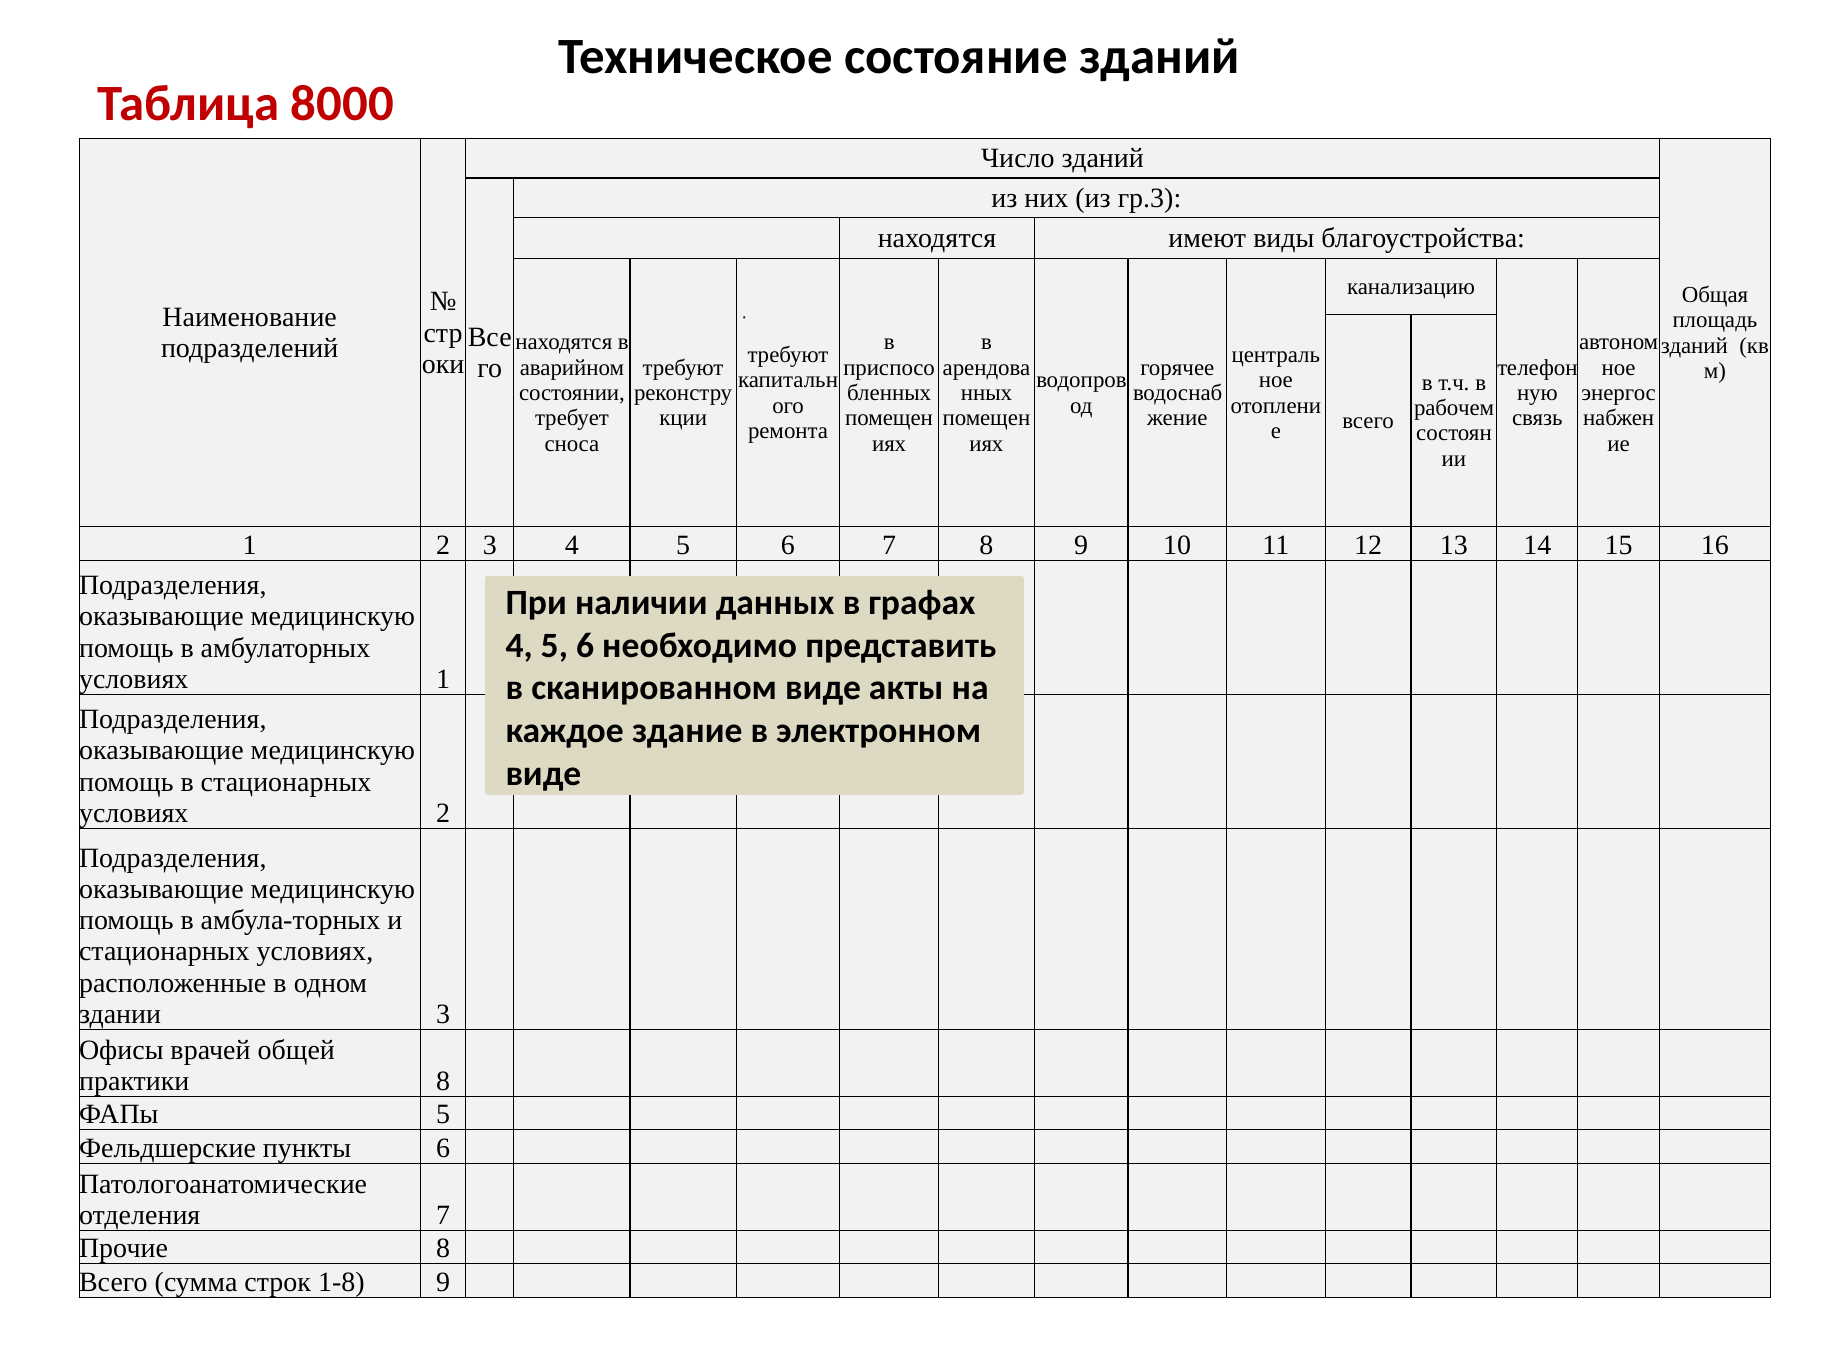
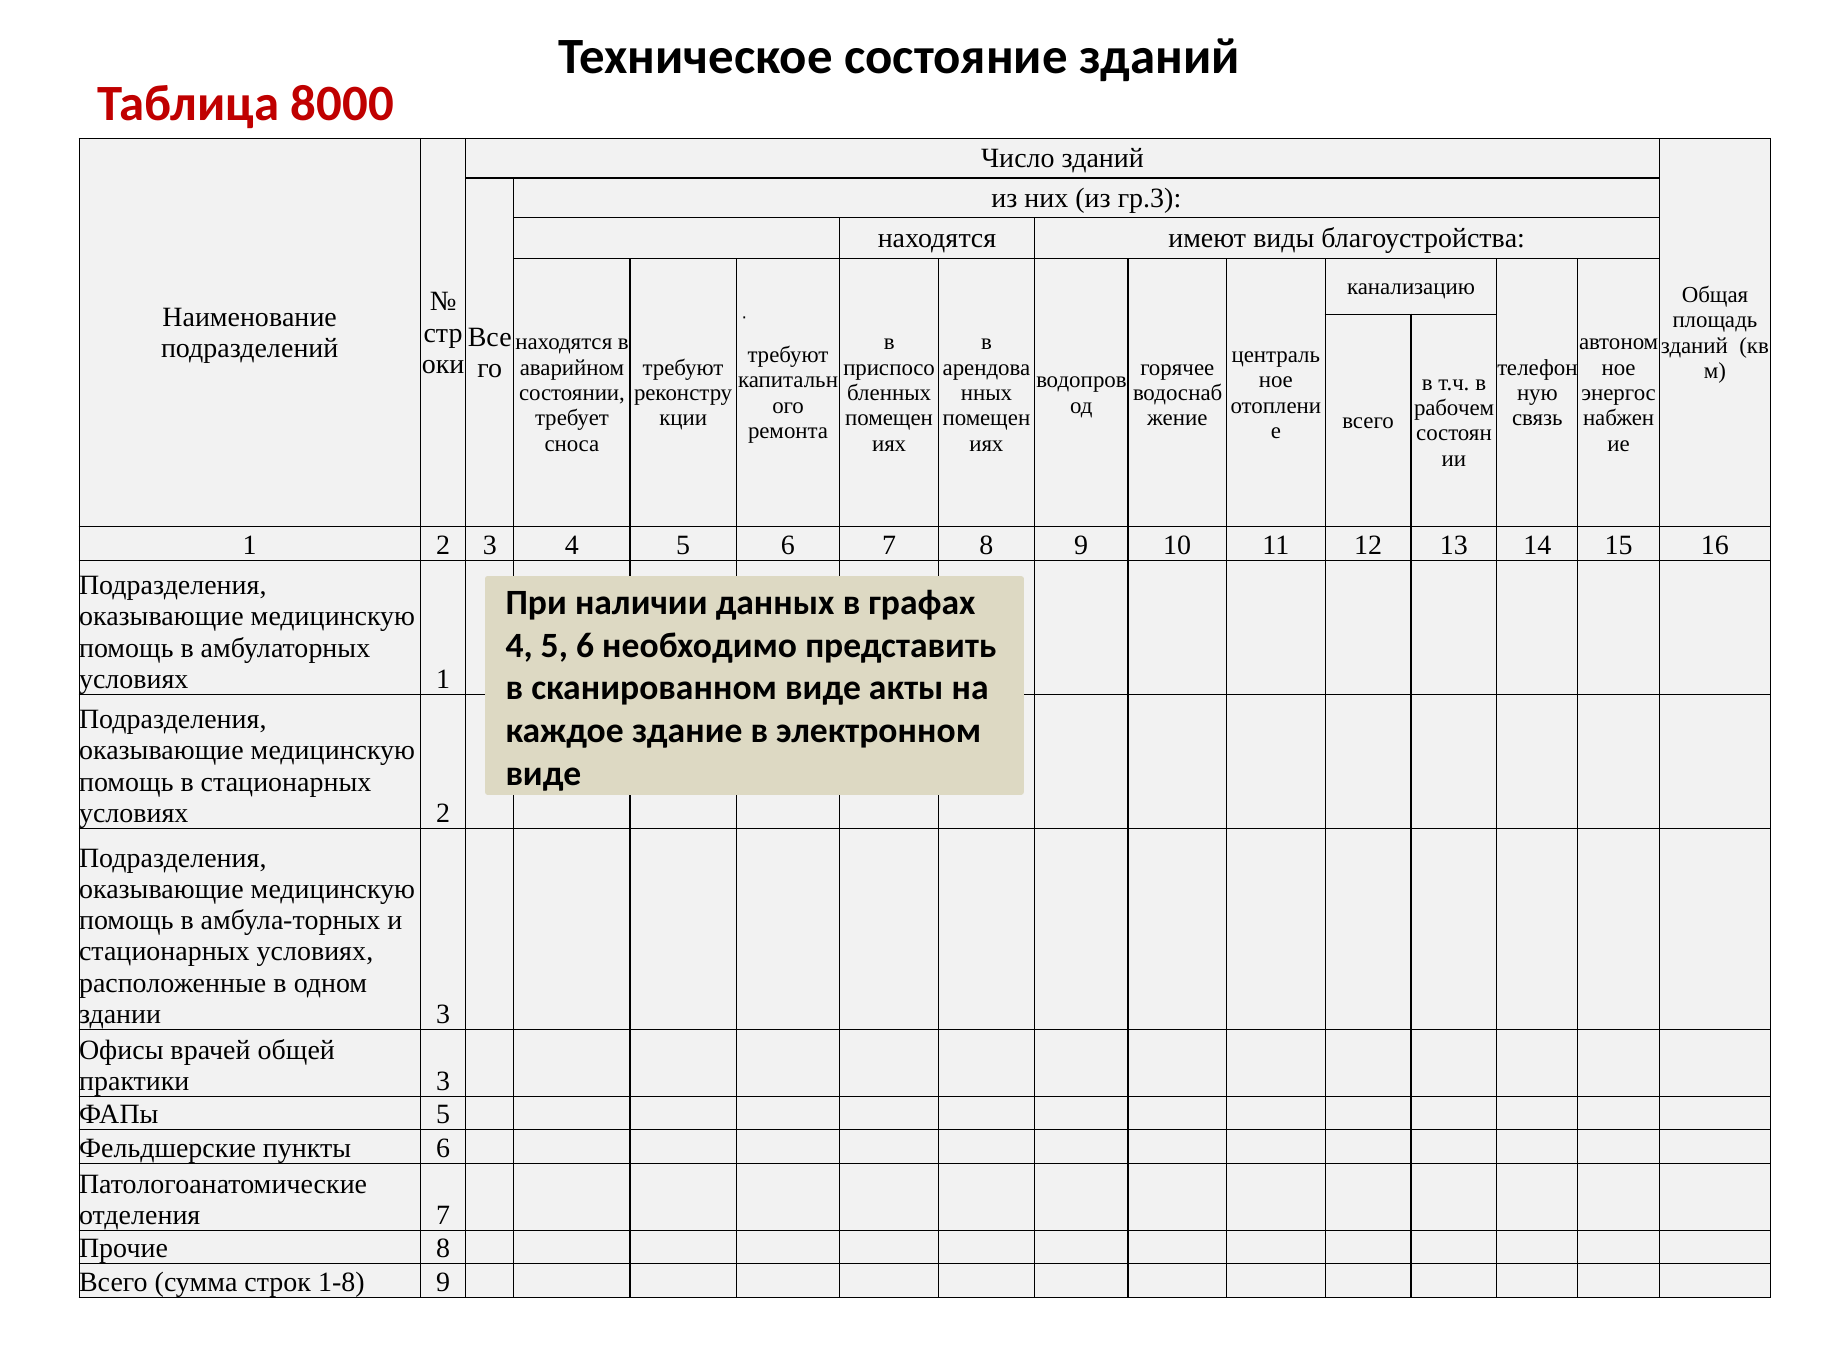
практики 8: 8 -> 3 (443, 1082)
